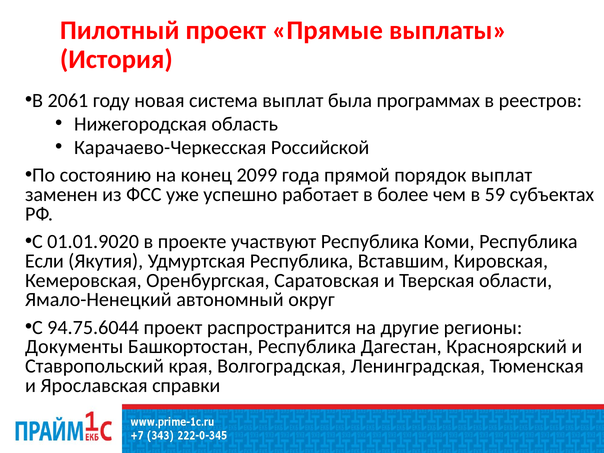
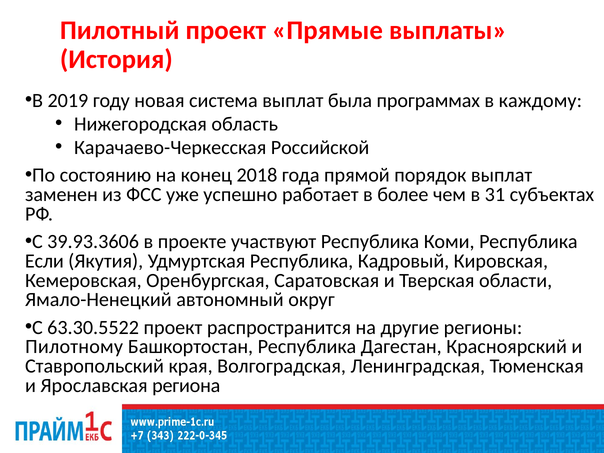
2061: 2061 -> 2019 (68, 101)
реестров: реестров -> каждому (540, 101)
2099: 2099 -> 2018 (257, 175)
59: 59 -> 31 (495, 195)
01.01.9020: 01.01.9020 -> 39.93.3606 (93, 242)
Вставшим: Вставшим -> Кадровый (404, 261)
94.75.6044: 94.75.6044 -> 63.30.5522 (93, 327)
Документы: Документы -> Пилотному (74, 347)
справки: справки -> региона (186, 385)
